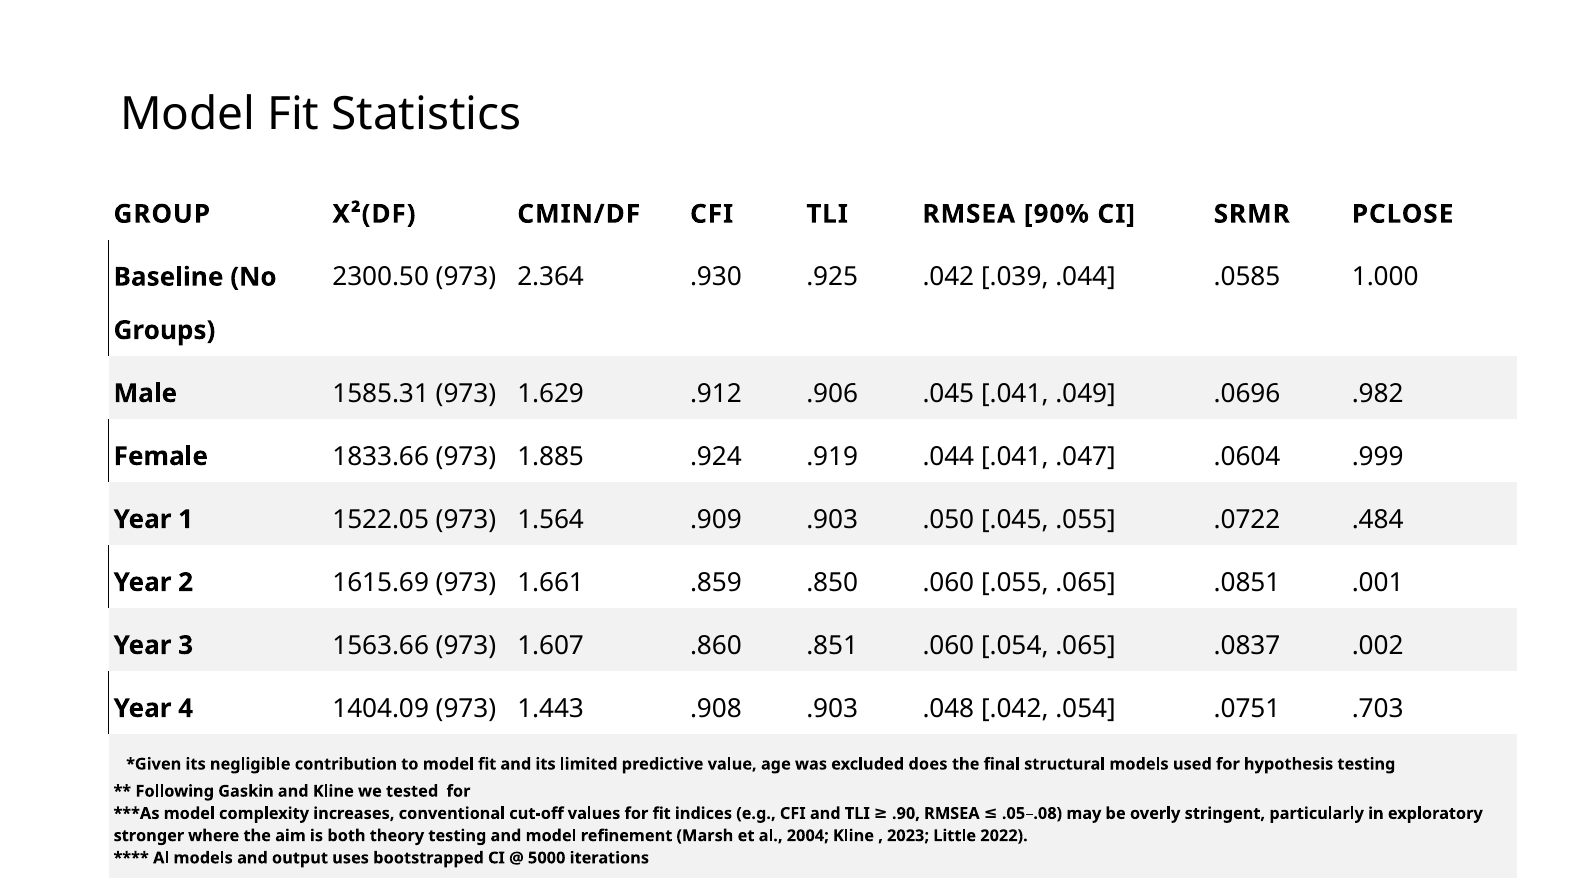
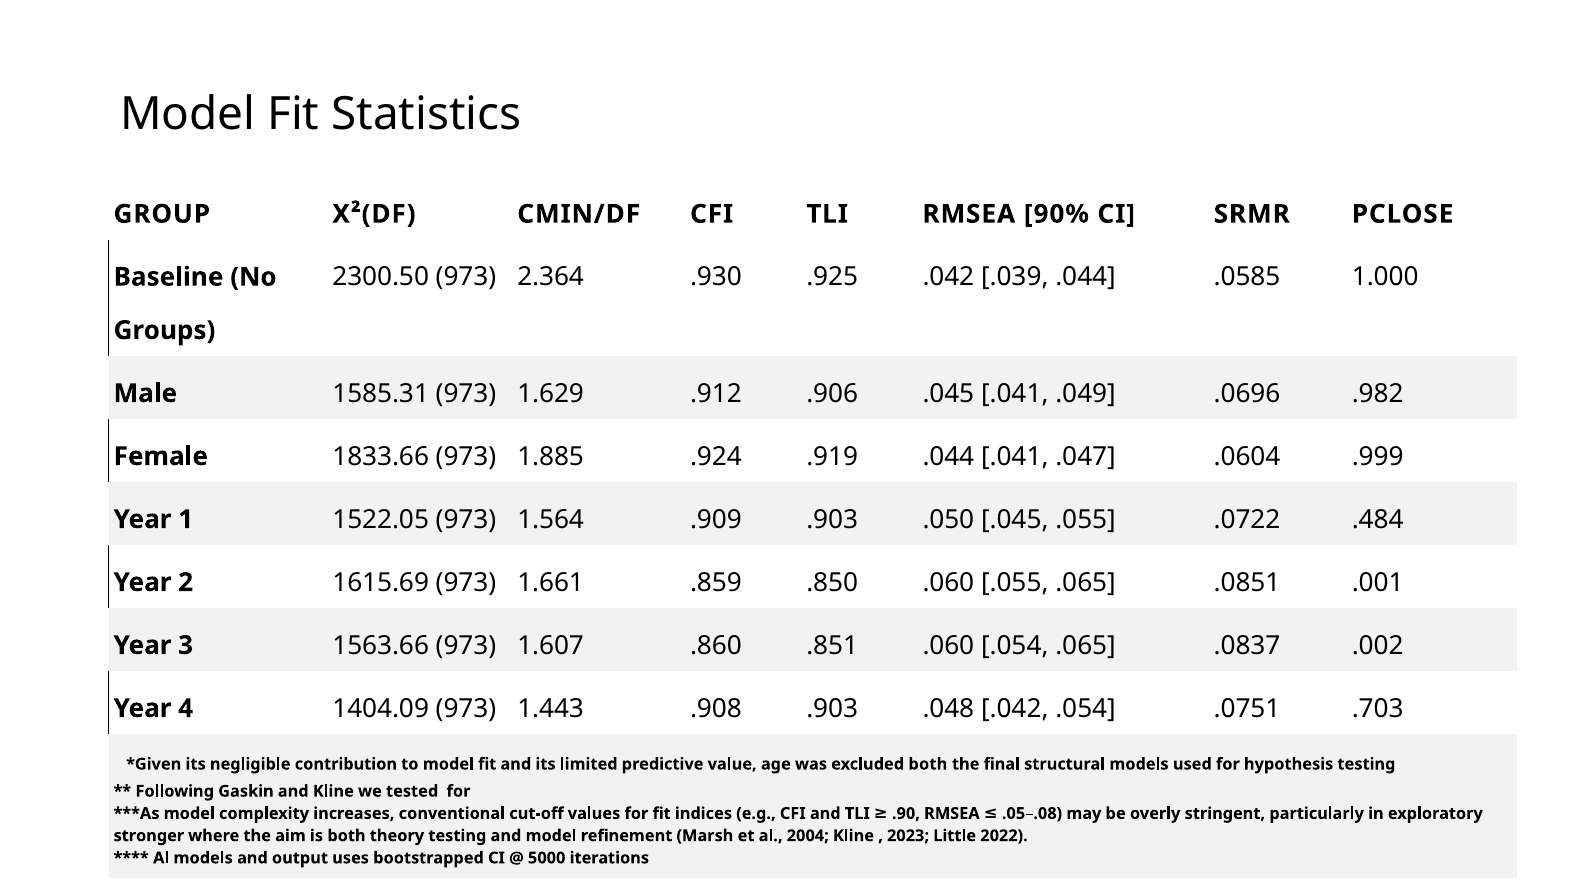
excluded does: does -> both (928, 764)
